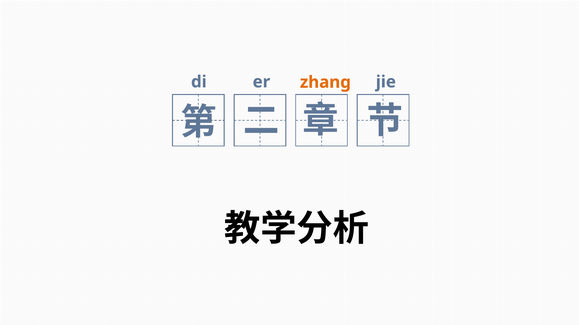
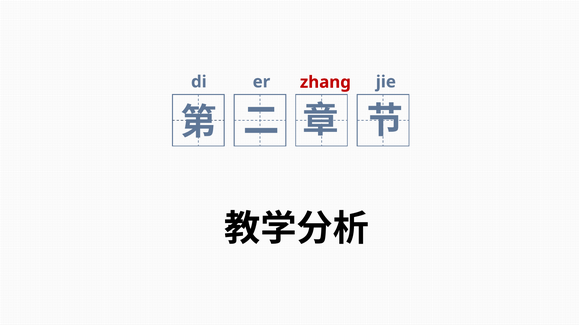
zhang colour: orange -> red (325, 82)
